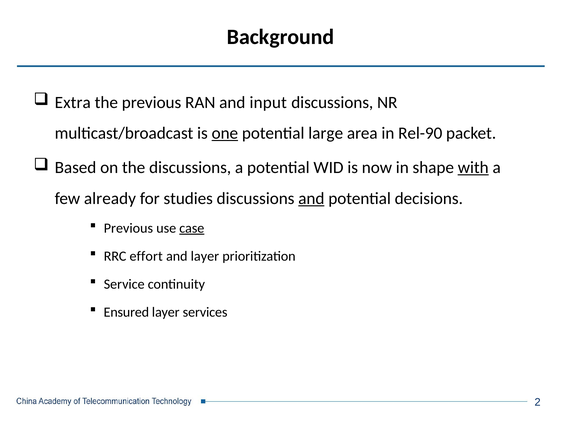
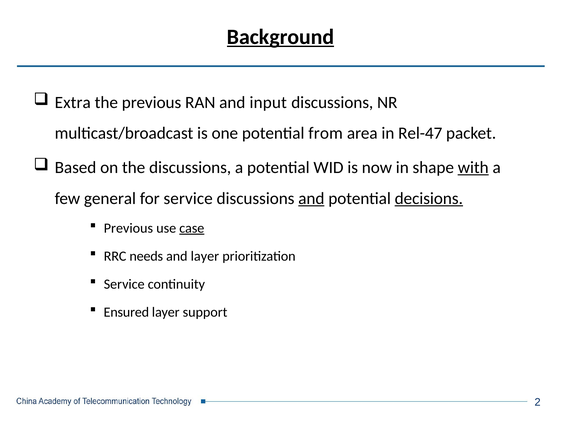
Background underline: none -> present (281, 37)
one underline: present -> none (225, 133)
large: large -> from (326, 133)
Rel-90: Rel-90 -> Rel-47 (420, 133)
already: already -> general (110, 198)
for studies: studies -> service (188, 198)
decisions underline: none -> present (429, 198)
effort: effort -> needs (146, 256)
services: services -> support (205, 312)
